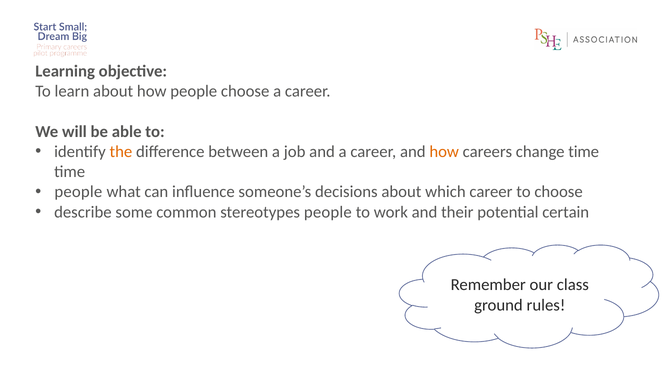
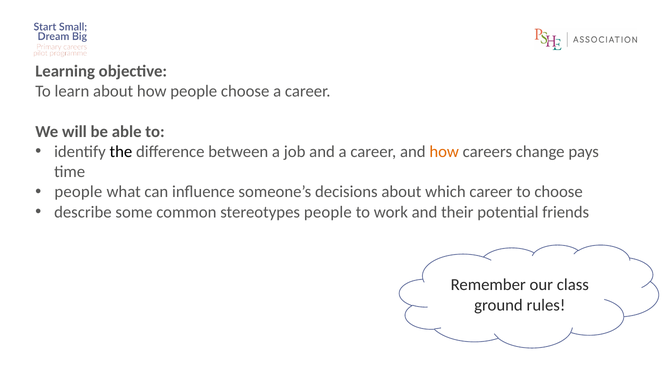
the colour: orange -> black (121, 152)
change time: time -> pays (584, 152)
certain: certain -> friends (566, 212)
